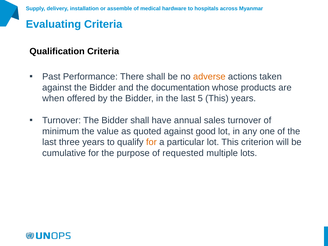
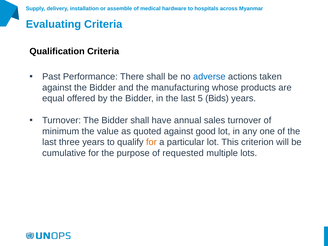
adverse colour: orange -> blue (209, 77)
documentation: documentation -> manufacturing (180, 88)
when: when -> equal (53, 98)
5 This: This -> Bids (217, 98)
